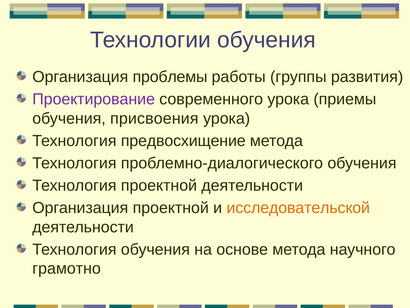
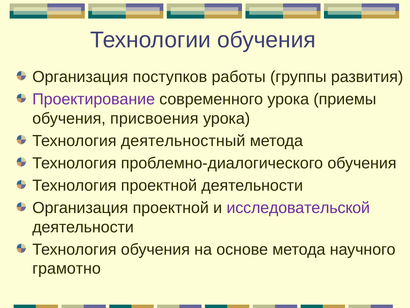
проблемы: проблемы -> поступков (170, 77)
предвосхищение: предвосхищение -> деятельностный (183, 141)
исследовательской colour: orange -> purple (298, 208)
